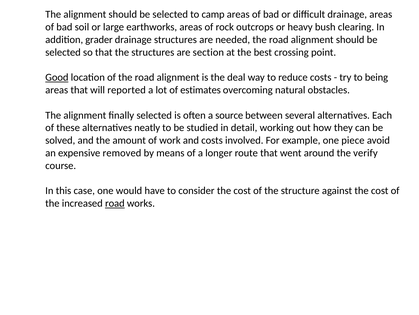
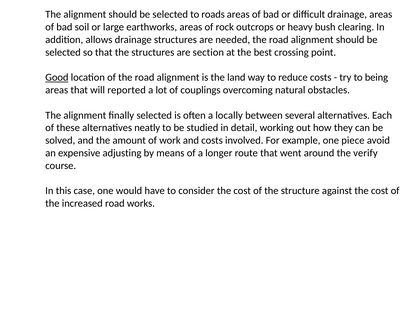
camp: camp -> roads (213, 14)
grader: grader -> allows (99, 40)
deal: deal -> land (236, 77)
estimates: estimates -> couplings (201, 90)
source: source -> locally (229, 115)
removed: removed -> adjusting (122, 153)
road underline: present -> none (115, 203)
